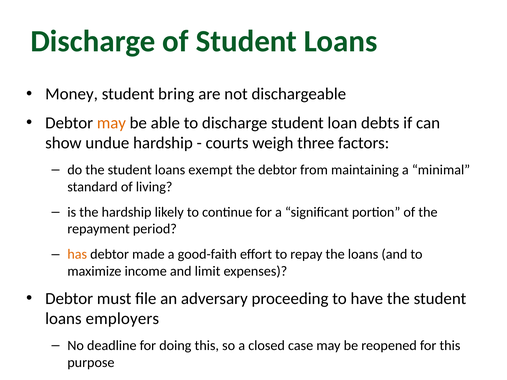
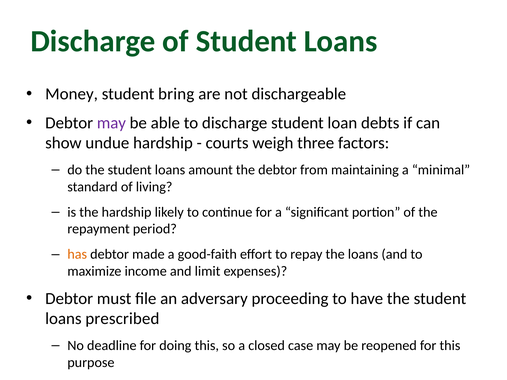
may colour: orange -> purple (111, 123)
exempt: exempt -> amount (211, 170)
employers: employers -> prescribed (122, 319)
